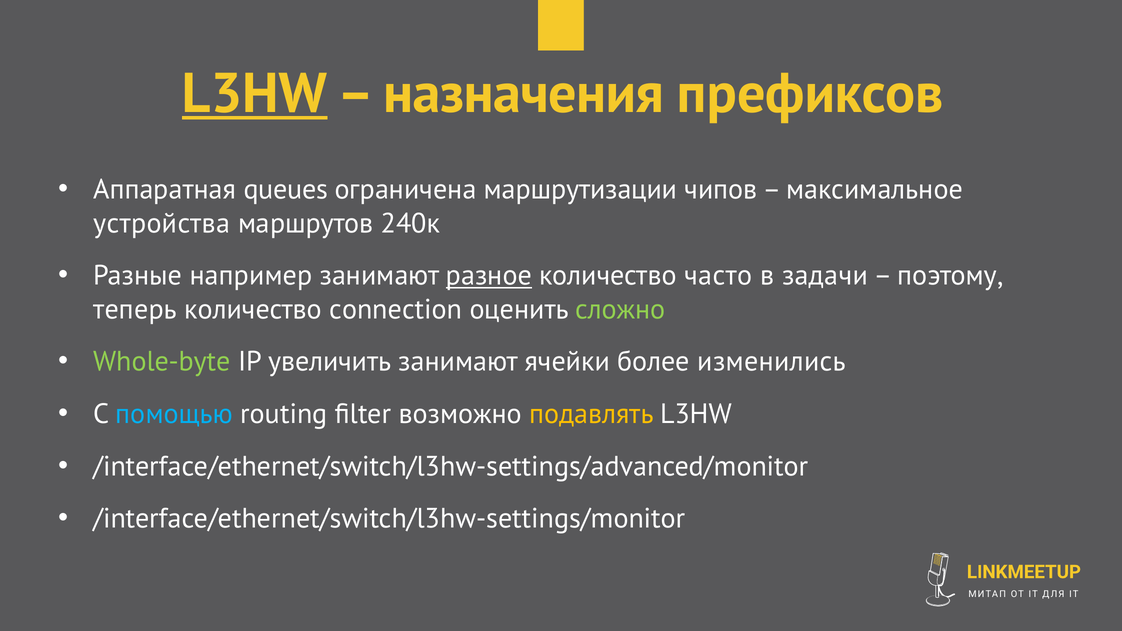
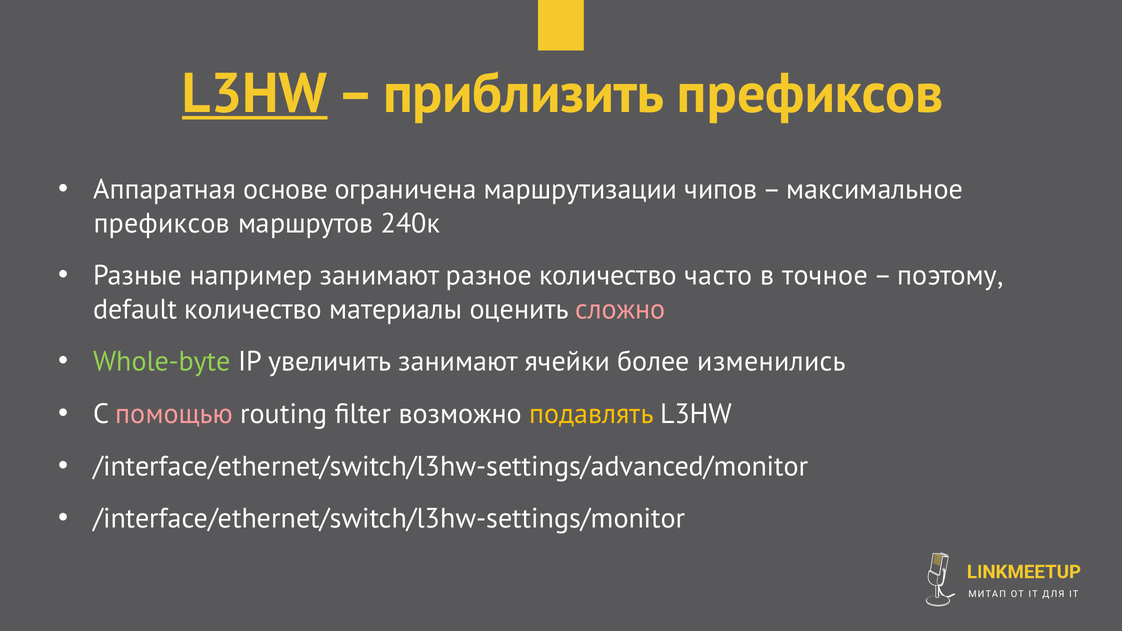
назначения: назначения -> приблизить (524, 94)
queues: queues -> основе (286, 190)
устройства: устройства -> префиксов (162, 223)
разное underline: present -> none (489, 276)
задачи: задачи -> точное (825, 276)
теперь: теперь -> default (135, 309)
connection: connection -> материалы (396, 309)
сложно colour: light green -> pink (620, 309)
помощью colour: light blue -> pink (174, 414)
